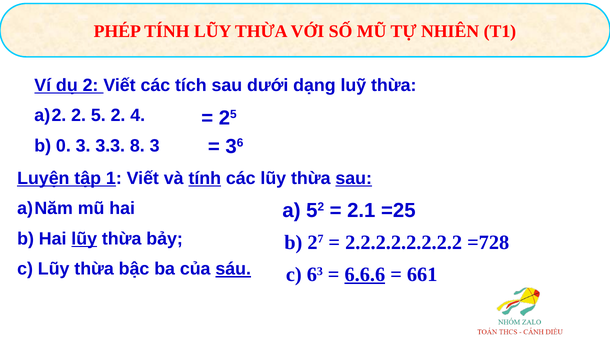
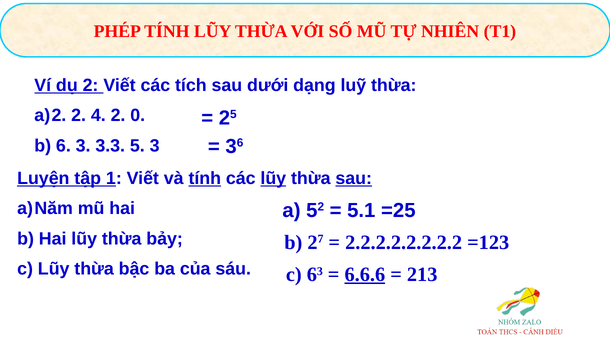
5: 5 -> 4 (98, 116)
4: 4 -> 0 (138, 116)
0: 0 -> 6 (63, 146)
8: 8 -> 5 (137, 146)
lũy underline: none -> present (273, 178)
2.1: 2.1 -> 5.1 (361, 210)
lũy underline: present -> none (84, 239)
=728: =728 -> =123 (488, 242)
sáu underline: present -> none (233, 269)
661: 661 -> 213 (422, 275)
